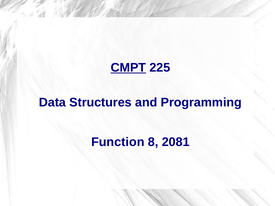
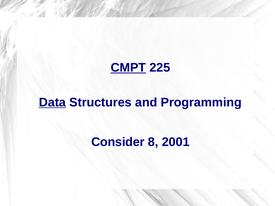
Data underline: none -> present (52, 102)
Function: Function -> Consider (118, 142)
2081: 2081 -> 2001 (176, 142)
